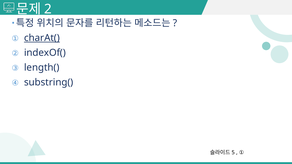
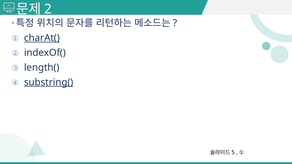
substring( underline: none -> present (49, 82)
